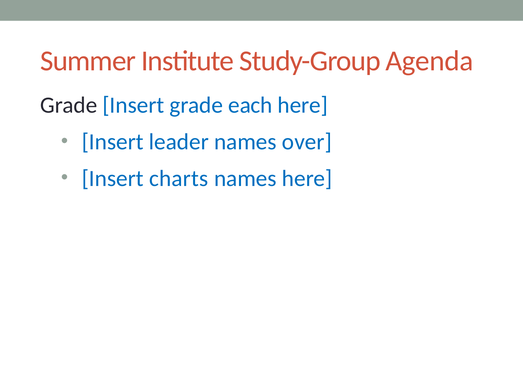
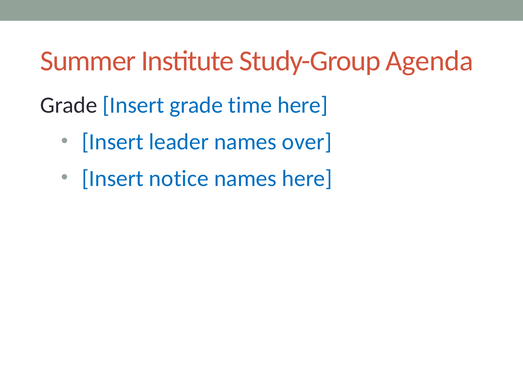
each: each -> time (250, 105)
charts: charts -> notice (179, 179)
